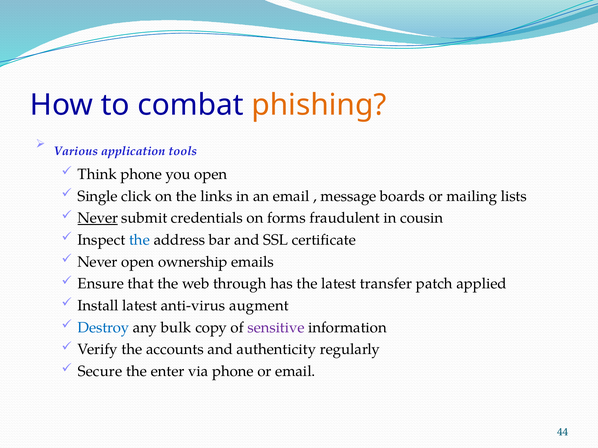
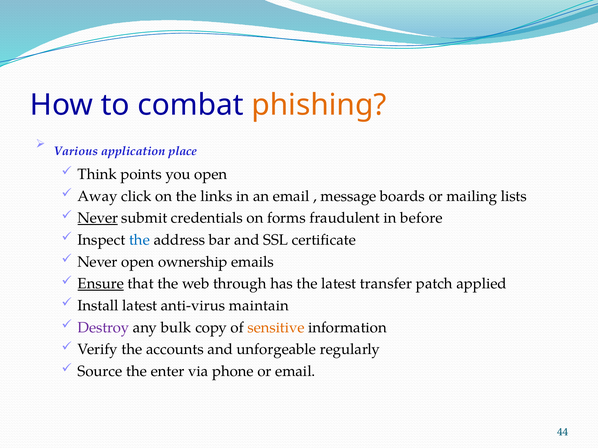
tools: tools -> place (183, 151)
Think phone: phone -> points (141, 174)
Single: Single -> Away (98, 196)
cousin: cousin -> before (422, 218)
Ensure underline: none -> present (101, 284)
augment: augment -> maintain (259, 306)
Destroy colour: blue -> purple (103, 328)
sensitive colour: purple -> orange (276, 328)
authenticity: authenticity -> unforgeable (276, 350)
Secure: Secure -> Source (100, 372)
